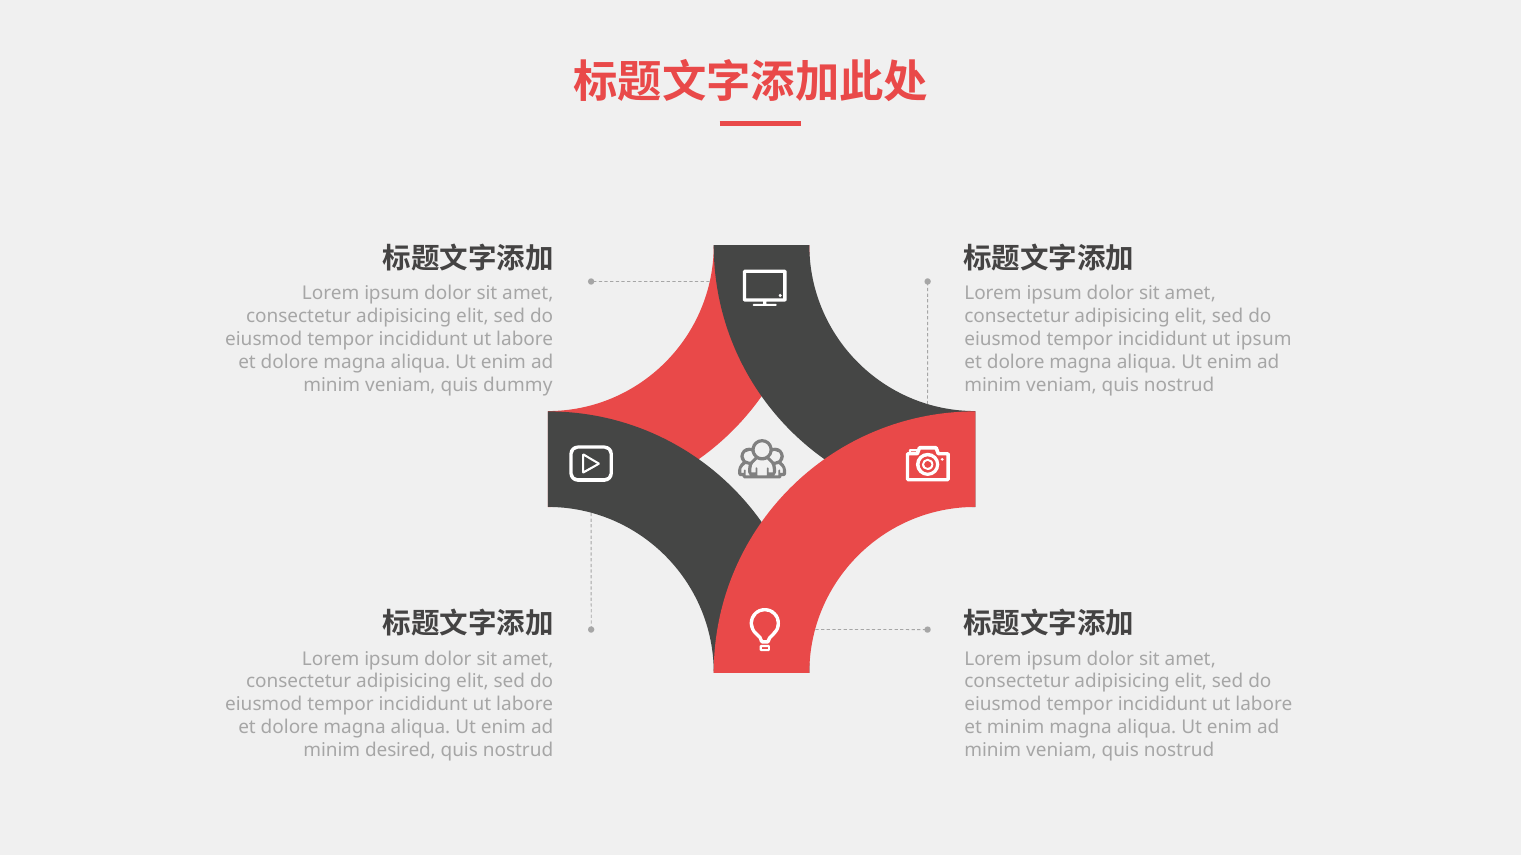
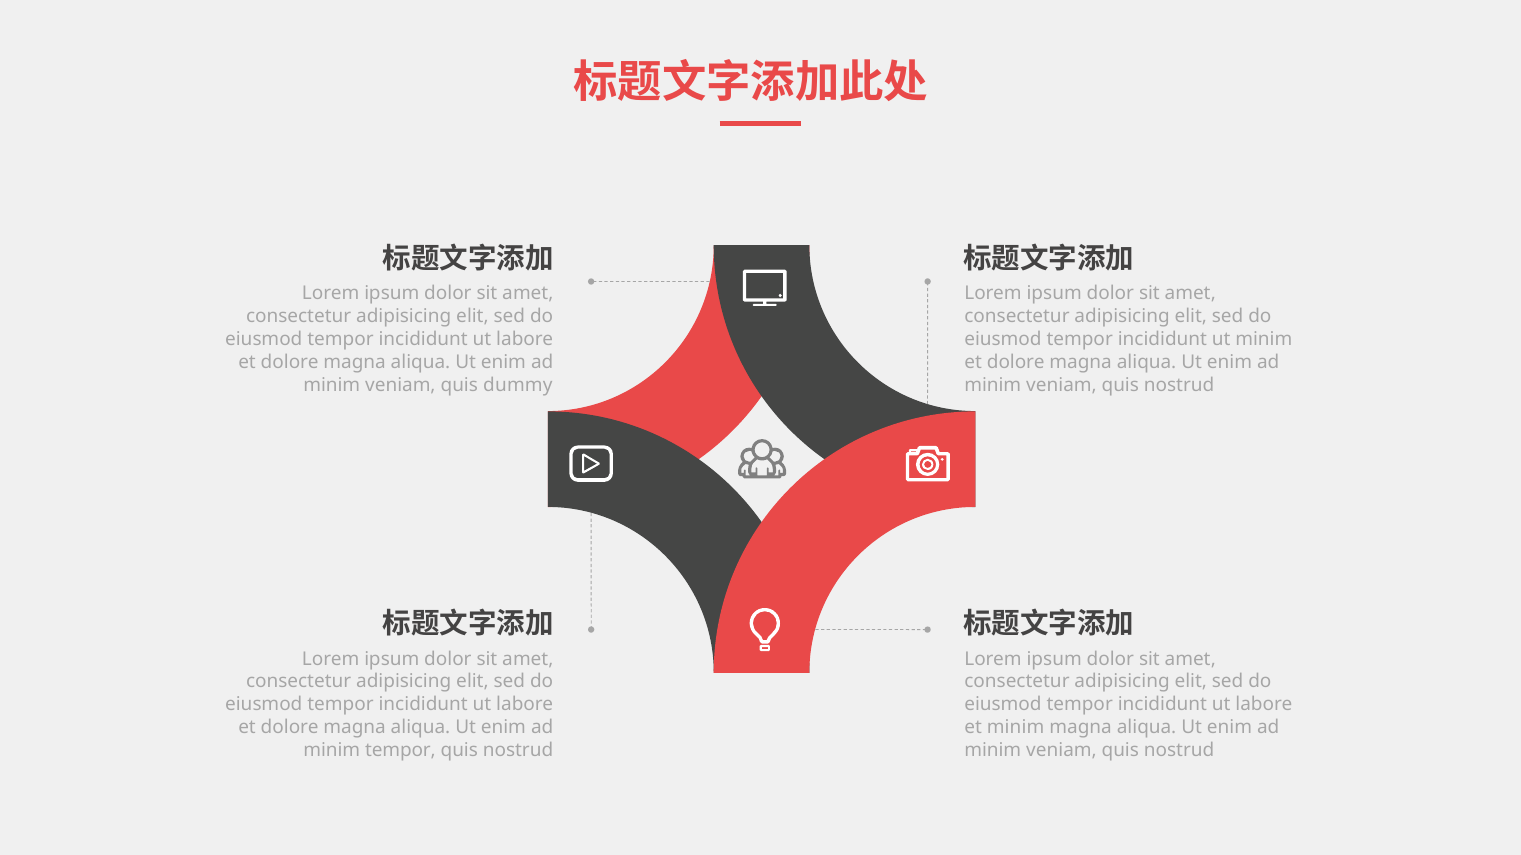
ut ipsum: ipsum -> minim (1264, 339)
minim desired: desired -> tempor (400, 750)
